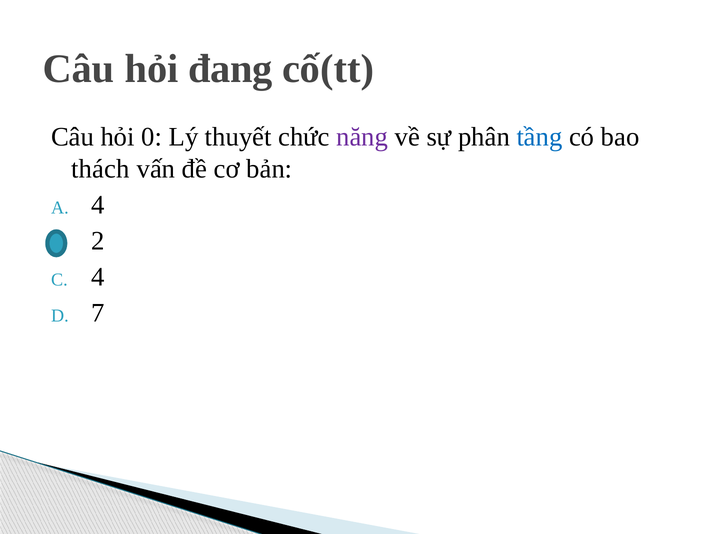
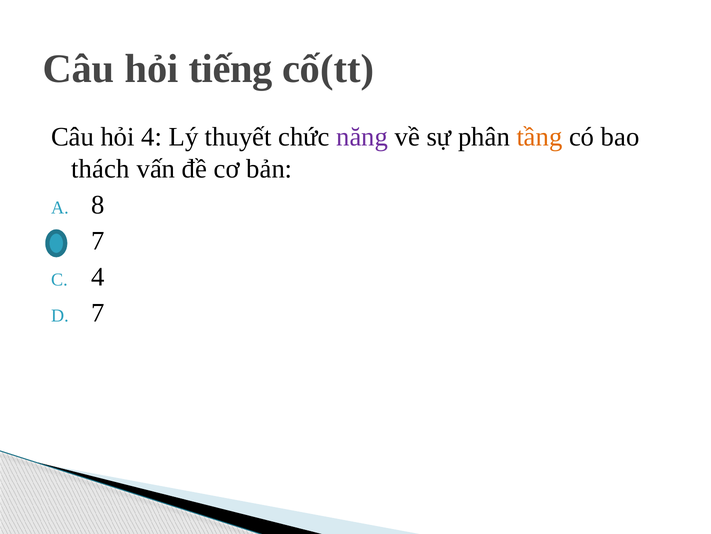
đang: đang -> tiếng (231, 69)
hỏi 0: 0 -> 4 (152, 137)
tầng colour: blue -> orange (540, 137)
4: 4 -> 8 (98, 205)
2: 2 -> 7 (98, 241)
